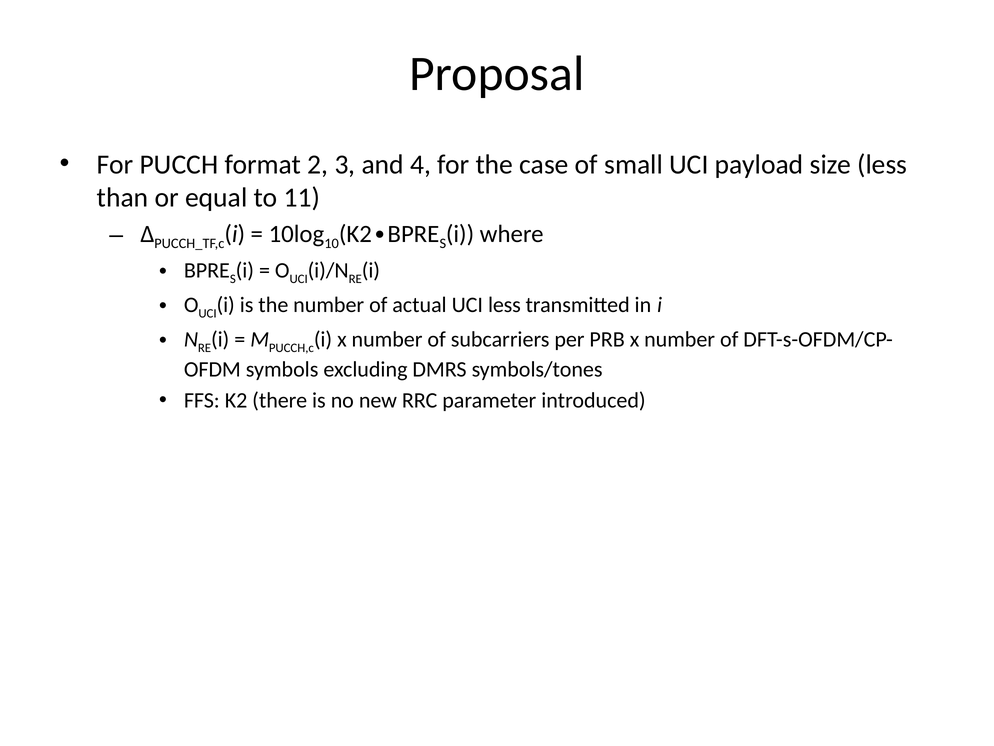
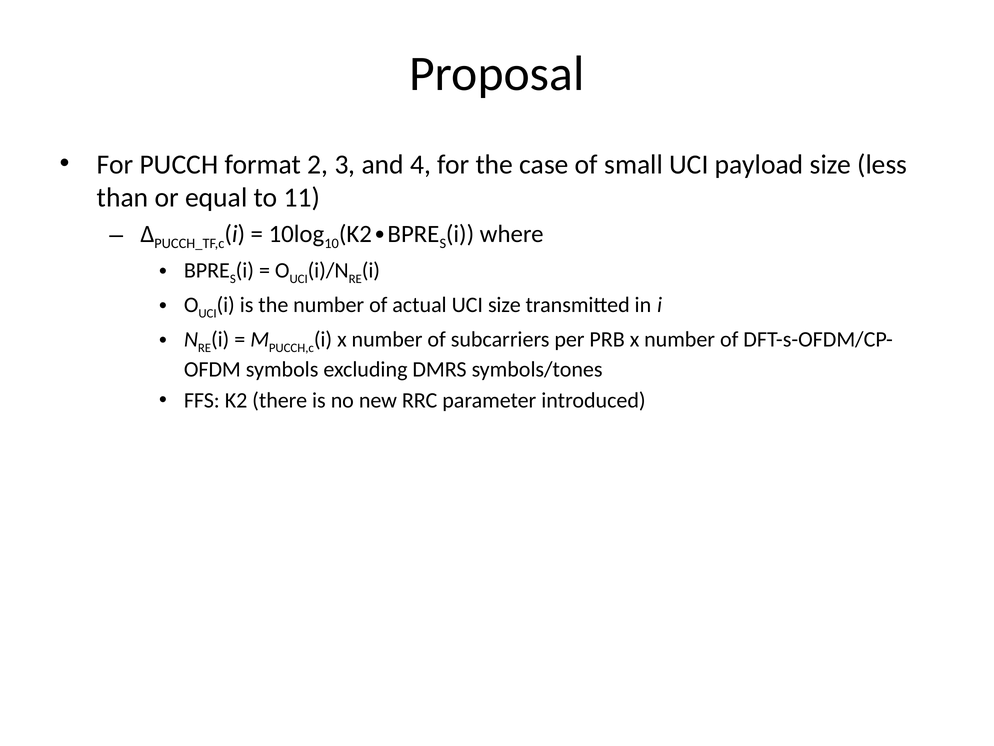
UCI less: less -> size (504, 305)
